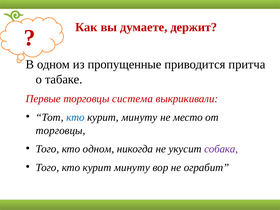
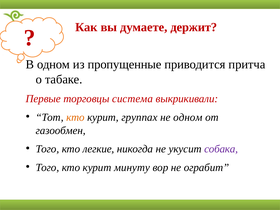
кто colour: blue -> orange (75, 117)
минуту: минуту -> группах (139, 117)
не место: место -> одном (188, 117)
торговцы: торговцы -> газообмен (61, 130)
кто одном: одном -> легкие (99, 149)
